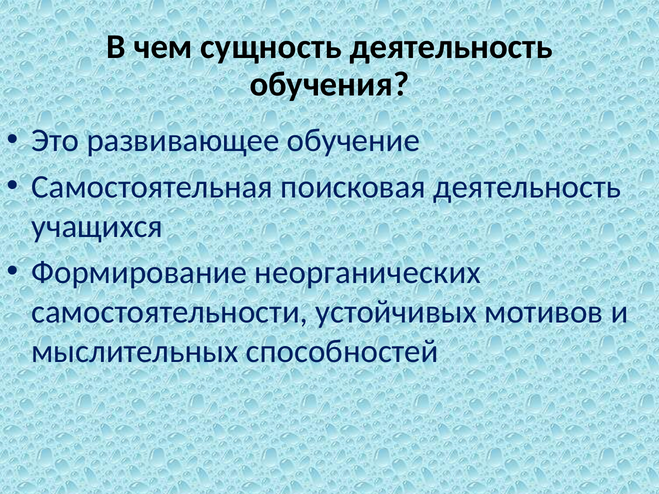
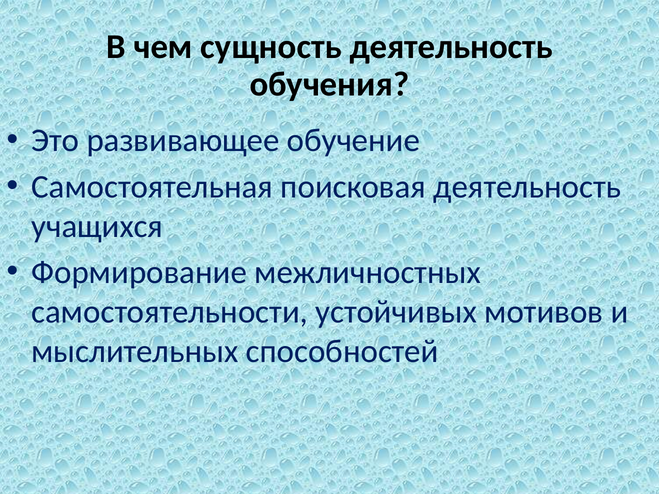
неорганических: неорганических -> межличностных (368, 272)
